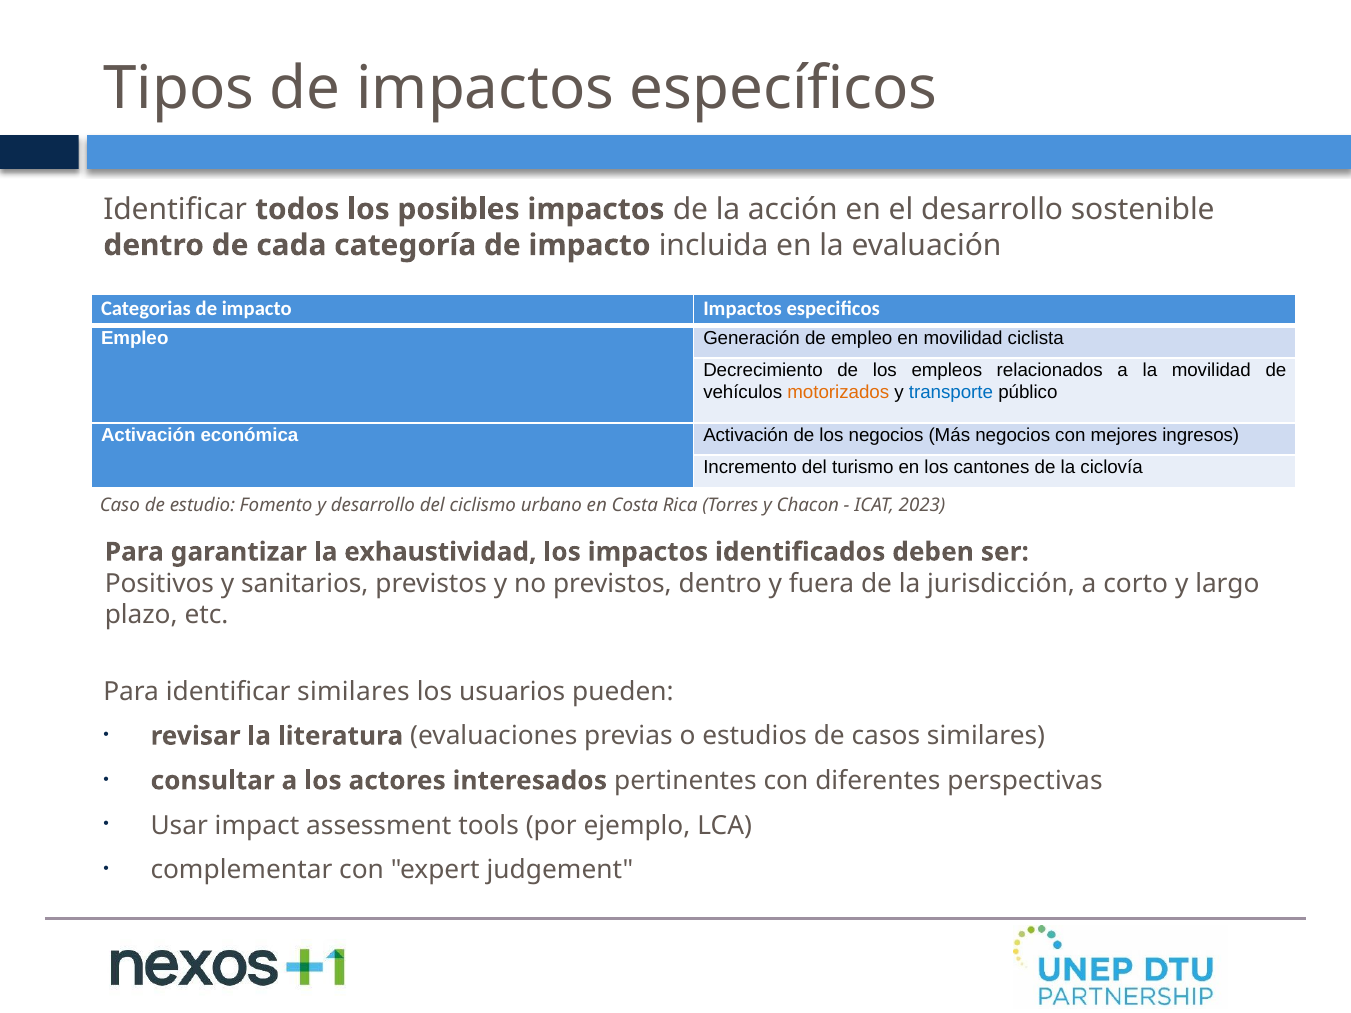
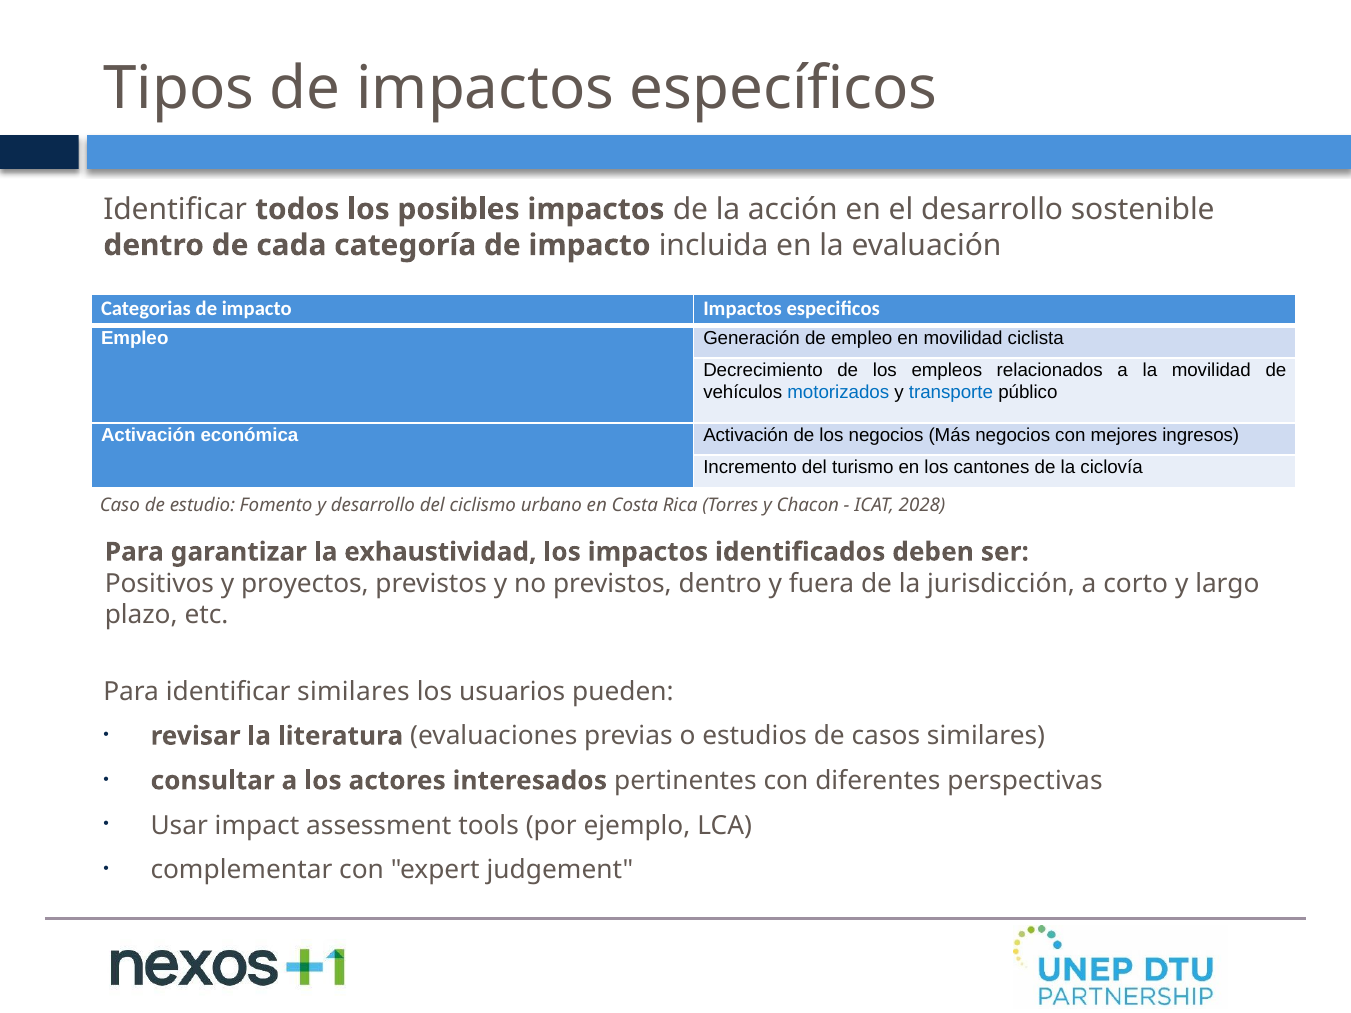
motorizados colour: orange -> blue (838, 393)
2023: 2023 -> 2028 (922, 506)
sanitarios: sanitarios -> proyectos (305, 584)
